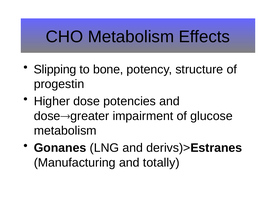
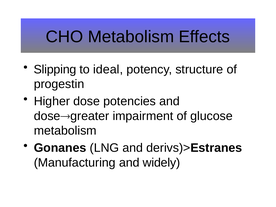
bone: bone -> ideal (108, 69)
totally: totally -> widely (161, 163)
